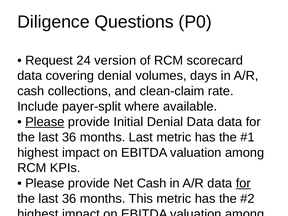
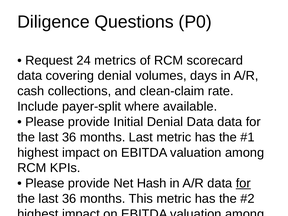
version: version -> metrics (115, 60)
Please underline: present -> none (45, 122)
Net Cash: Cash -> Hash (152, 183)
